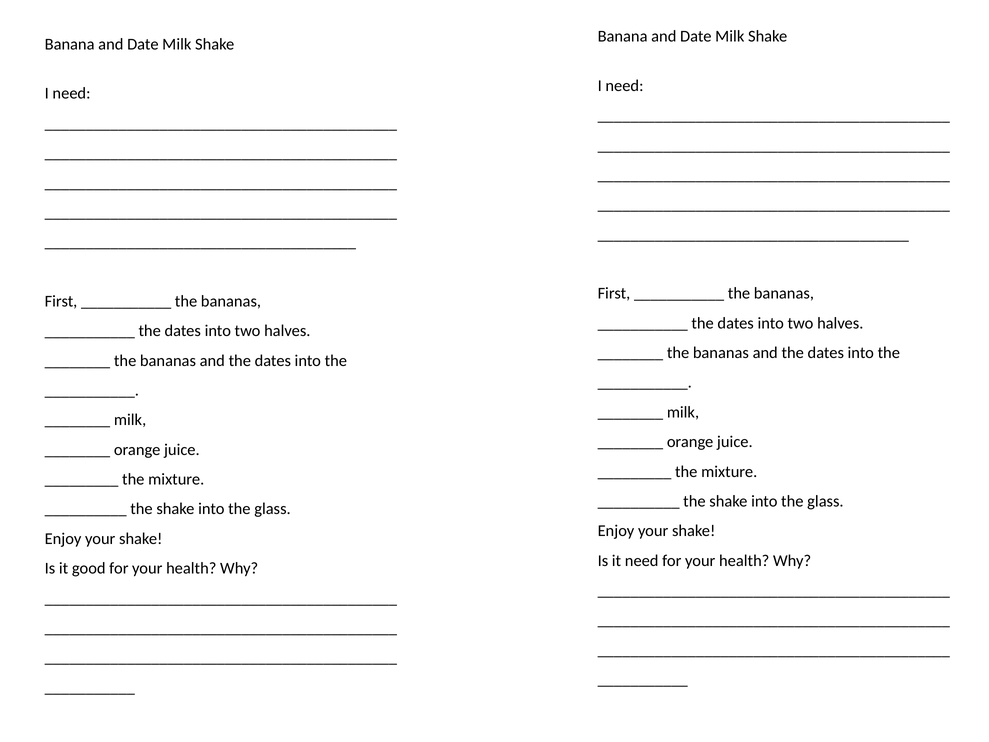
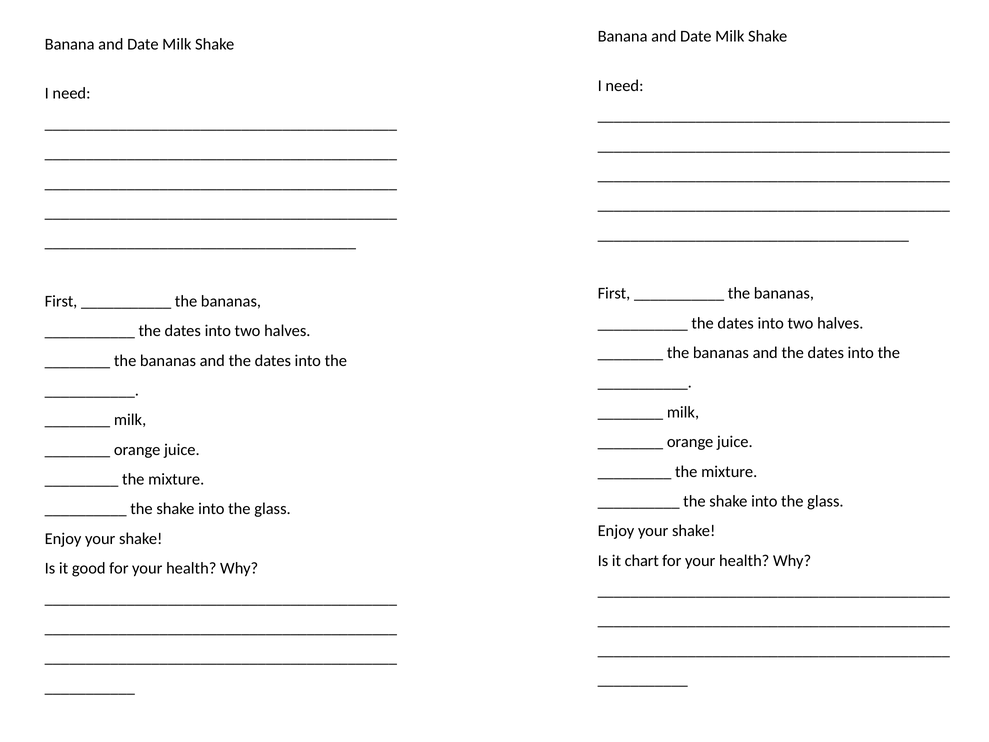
it need: need -> chart (642, 560)
